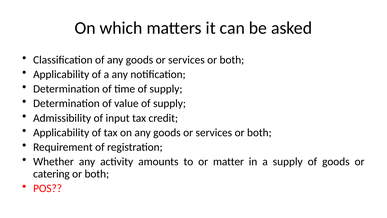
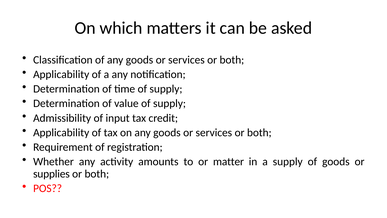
catering: catering -> supplies (51, 174)
